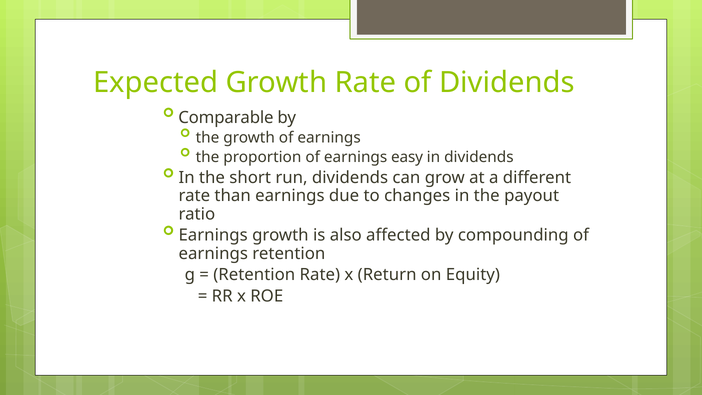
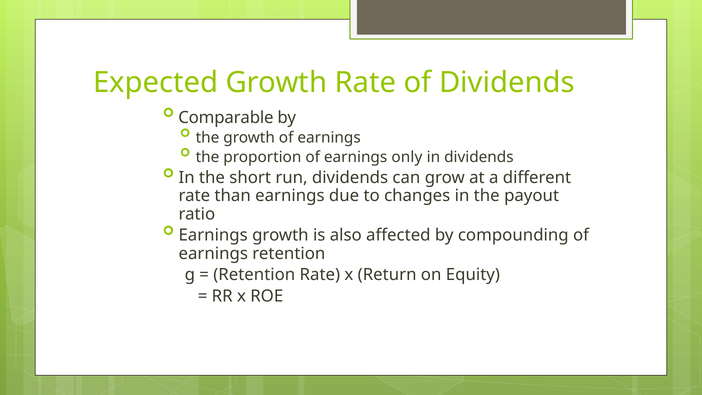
easy: easy -> only (407, 157)
